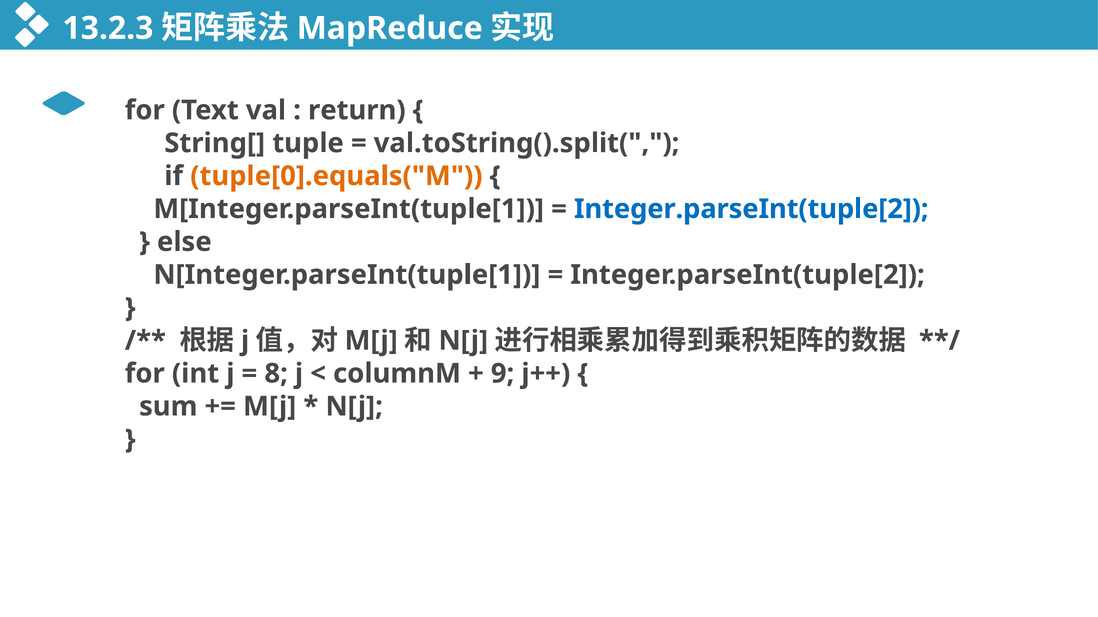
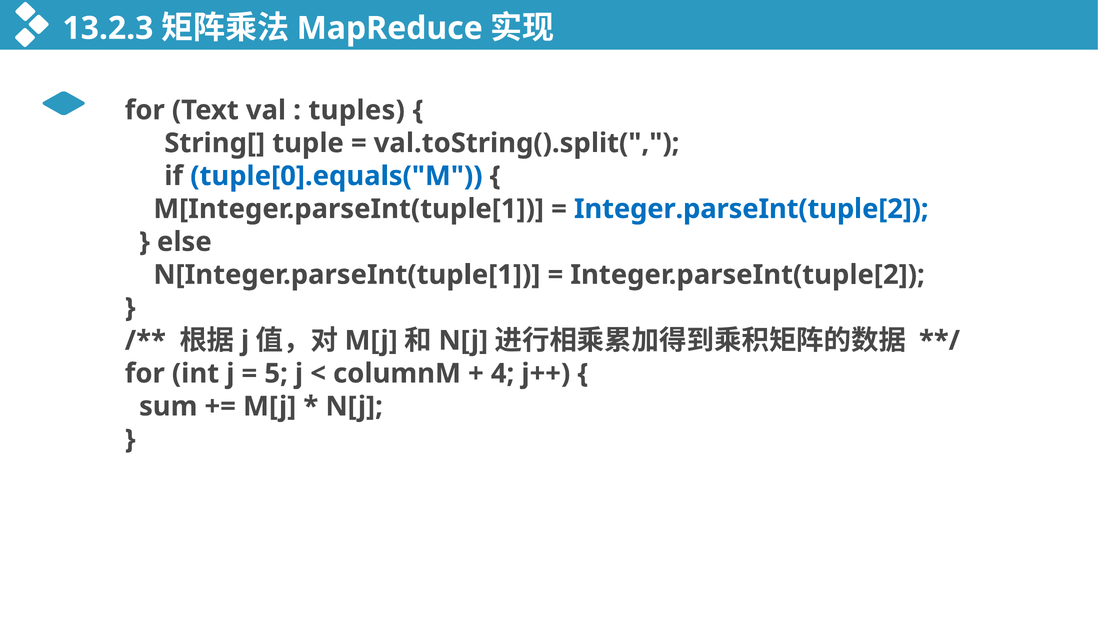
return: return -> tuples (357, 110)
tuple[0].equals("M colour: orange -> blue (336, 176)
8: 8 -> 5 (276, 374)
9: 9 -> 4 (503, 374)
